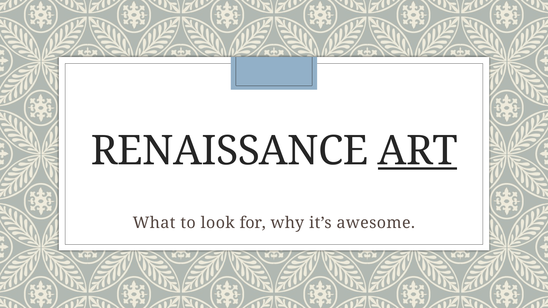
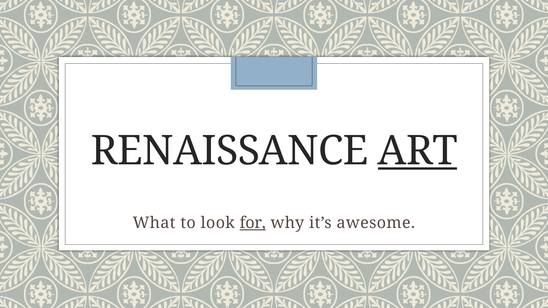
for underline: none -> present (253, 223)
